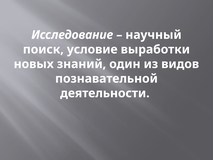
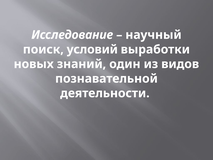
условие: условие -> условий (92, 49)
